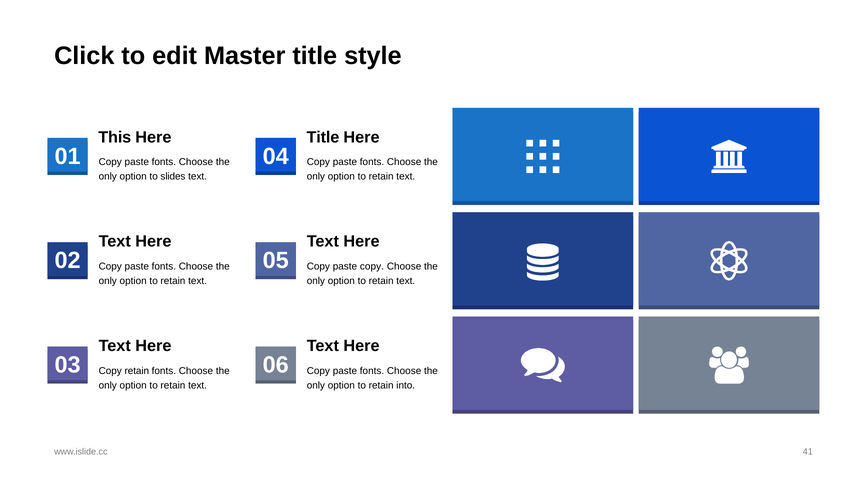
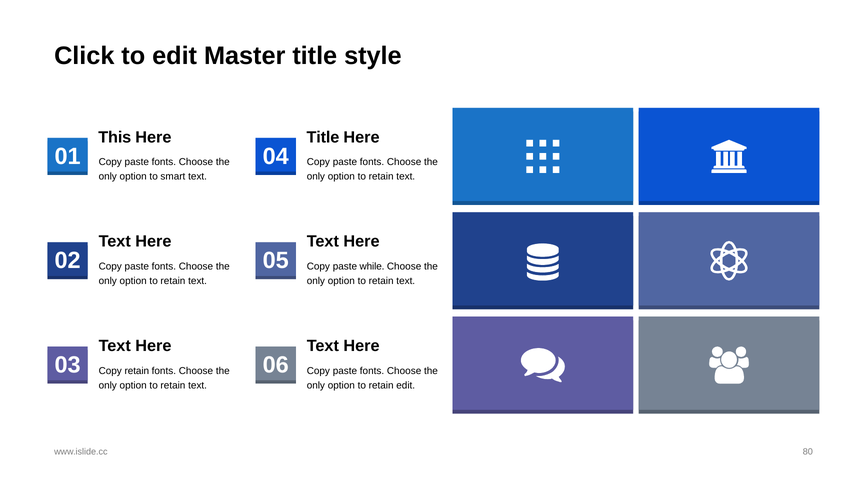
slides: slides -> smart (173, 176)
paste copy: copy -> while (372, 266)
retain into: into -> edit (406, 385)
41: 41 -> 80 (808, 452)
